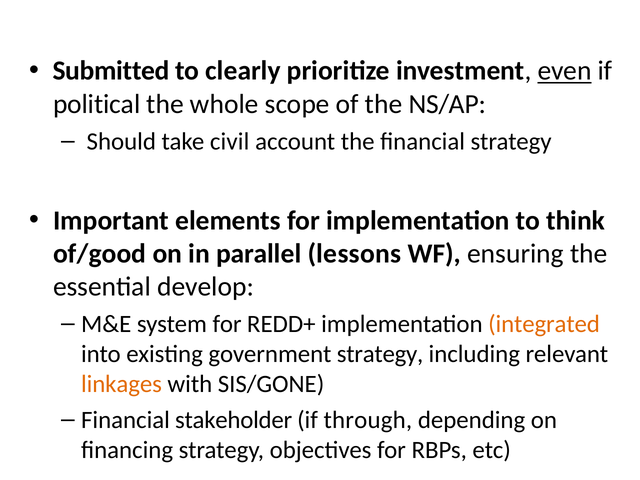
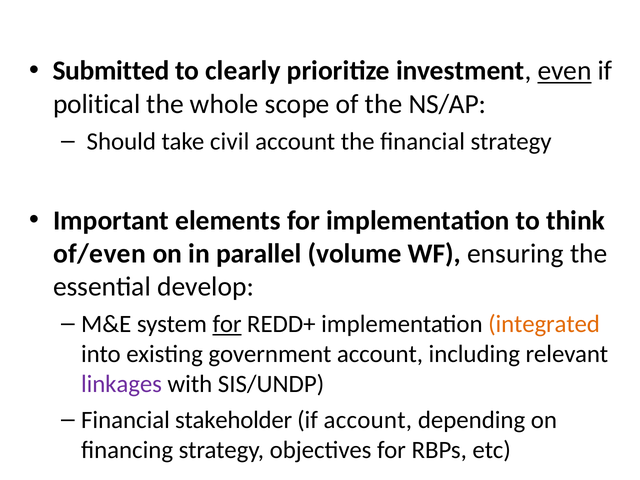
of/good: of/good -> of/even (100, 254)
lessons: lessons -> volume (355, 254)
for underline: none -> present (227, 324)
government strategy: strategy -> account (380, 354)
linkages colour: orange -> purple (121, 384)
SIS/GONE: SIS/GONE -> SIS/UNDP (271, 384)
if through: through -> account (368, 420)
